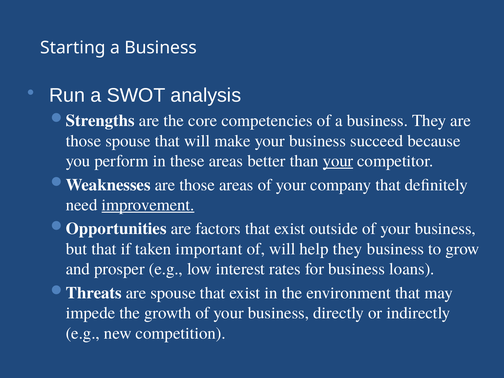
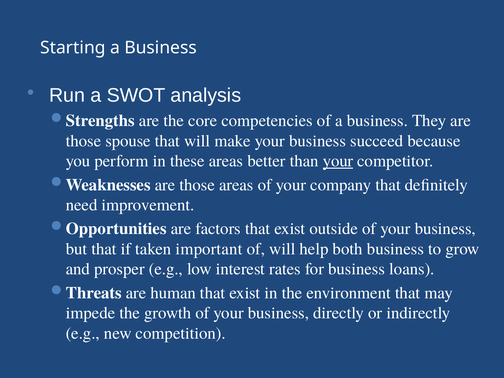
improvement underline: present -> none (148, 205)
help they: they -> both (348, 249)
are spouse: spouse -> human (173, 293)
